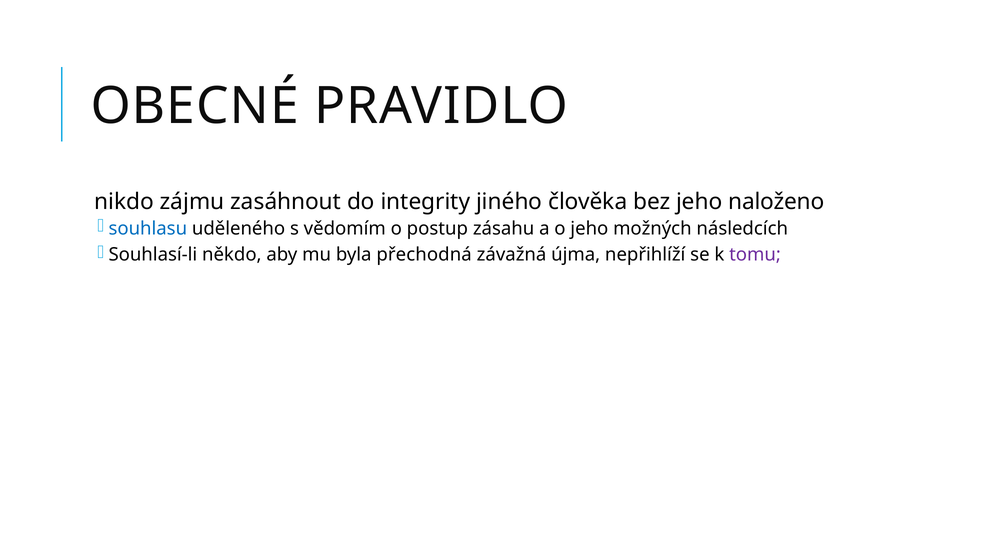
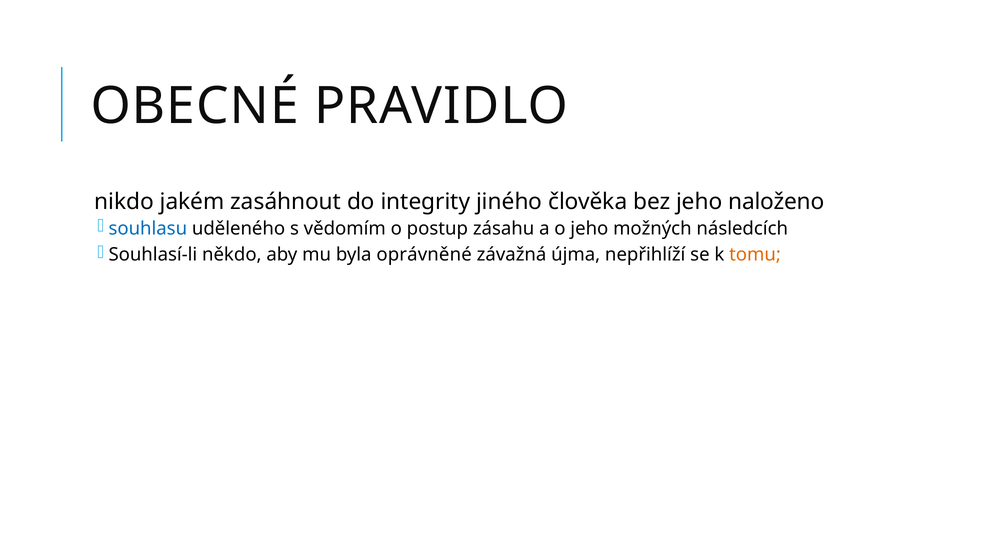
zájmu: zájmu -> jakém (192, 202)
přechodná: přechodná -> oprávněné (424, 254)
tomu colour: purple -> orange (755, 254)
